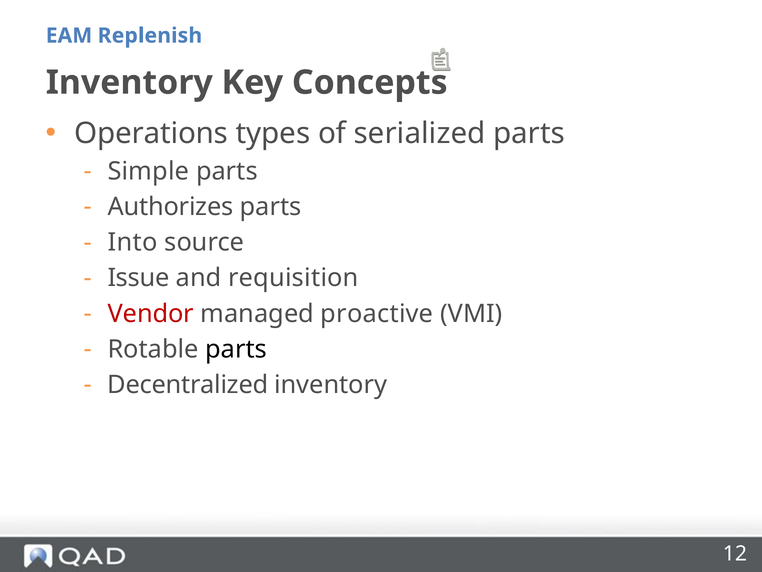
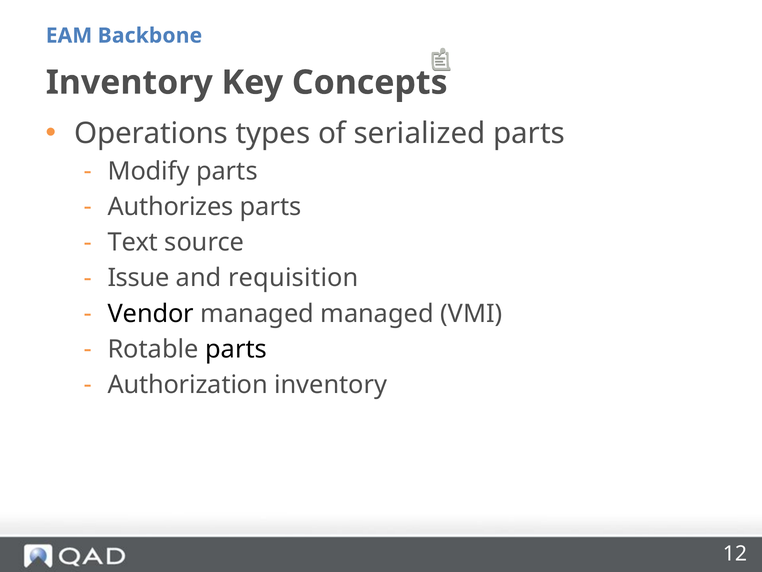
Replenish: Replenish -> Backbone (150, 36)
Simple: Simple -> Modify (149, 171)
Into: Into -> Text (133, 242)
Vendor colour: red -> black (151, 313)
managed proactive: proactive -> managed (377, 313)
Decentralized: Decentralized -> Authorization (188, 384)
